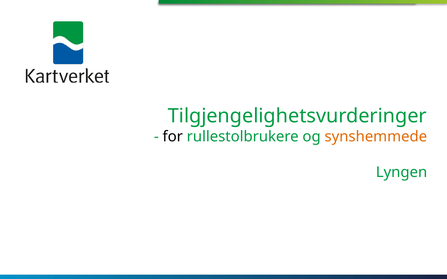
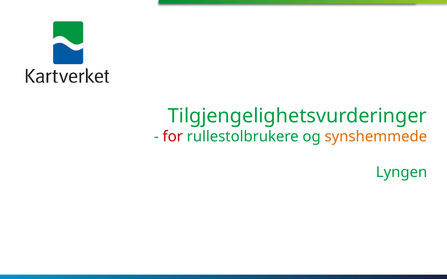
for colour: black -> red (173, 137)
